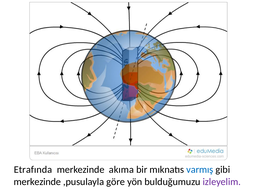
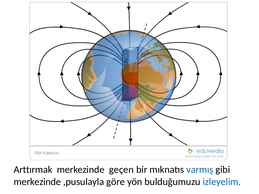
Etrafında: Etrafında -> Arttırmak (33, 170)
akıma: akıma -> geçen (121, 170)
izleyelim colour: purple -> blue (222, 182)
